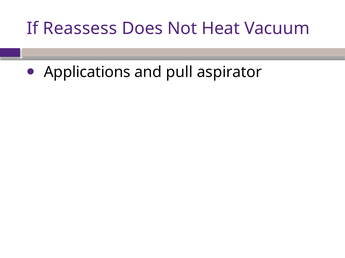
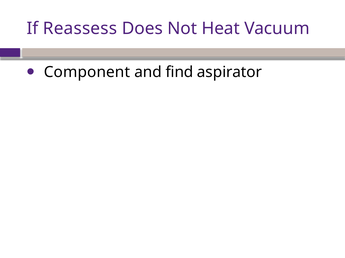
Applications: Applications -> Component (87, 72)
pull: pull -> find (179, 72)
